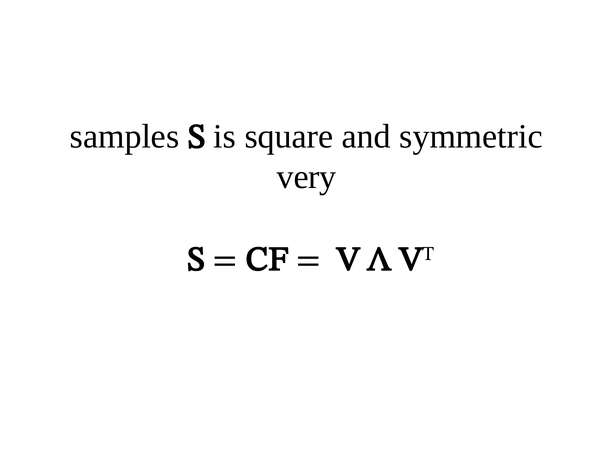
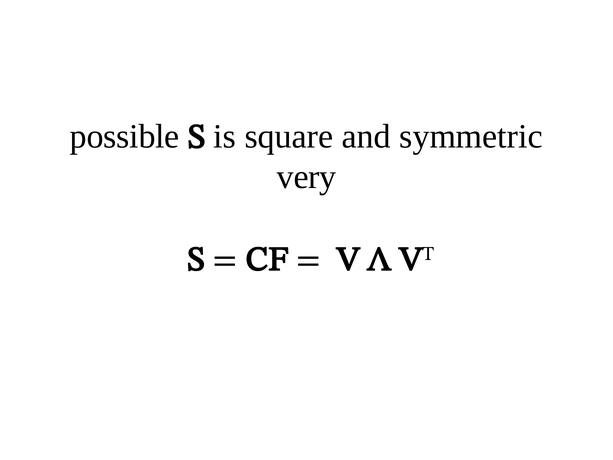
samples: samples -> possible (125, 136)
